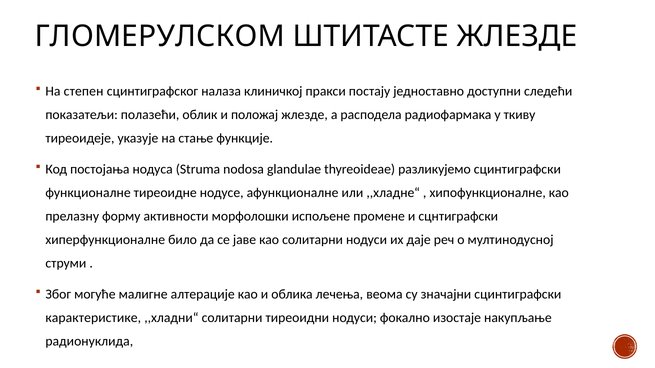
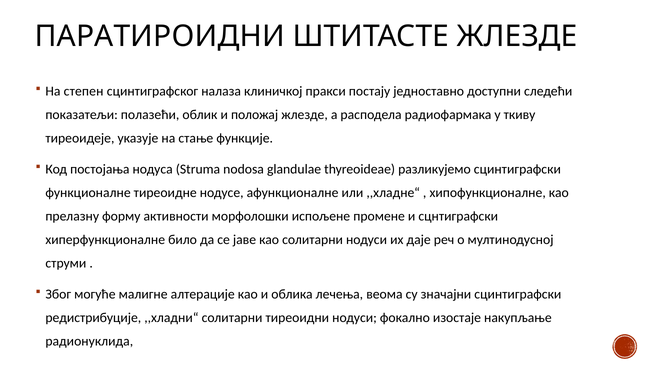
ГЛОМЕРУЛСКОМ: ГЛОМЕРУЛСКОМ -> ПАРАТИРОИДНИ (160, 36)
карактеристике: карактеристике -> редистрибуције (93, 318)
